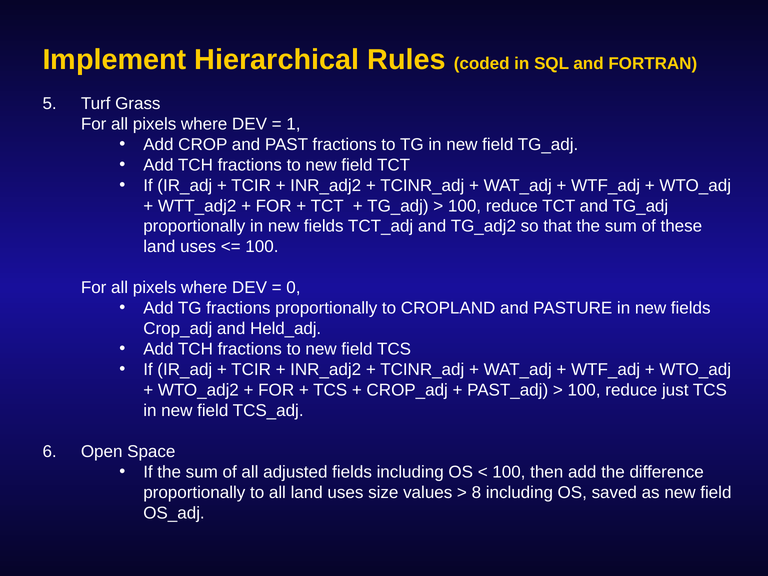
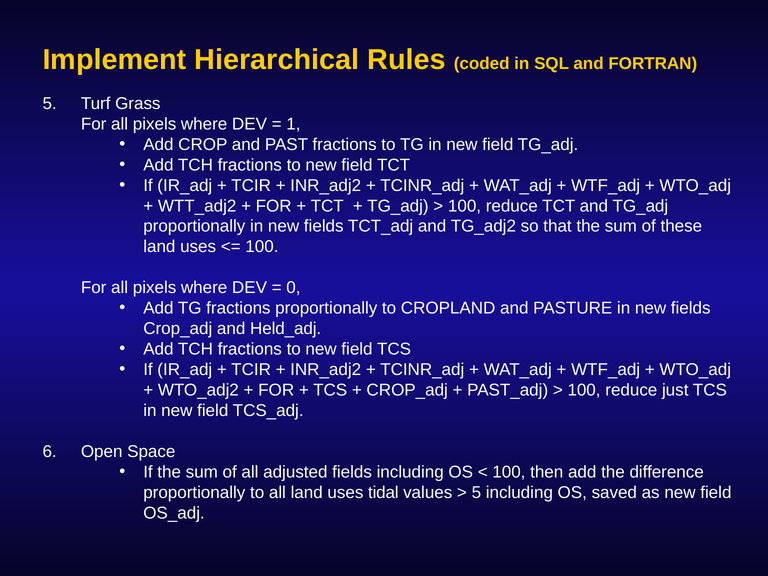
size: size -> tidal (383, 492)
8: 8 -> 5 (476, 492)
